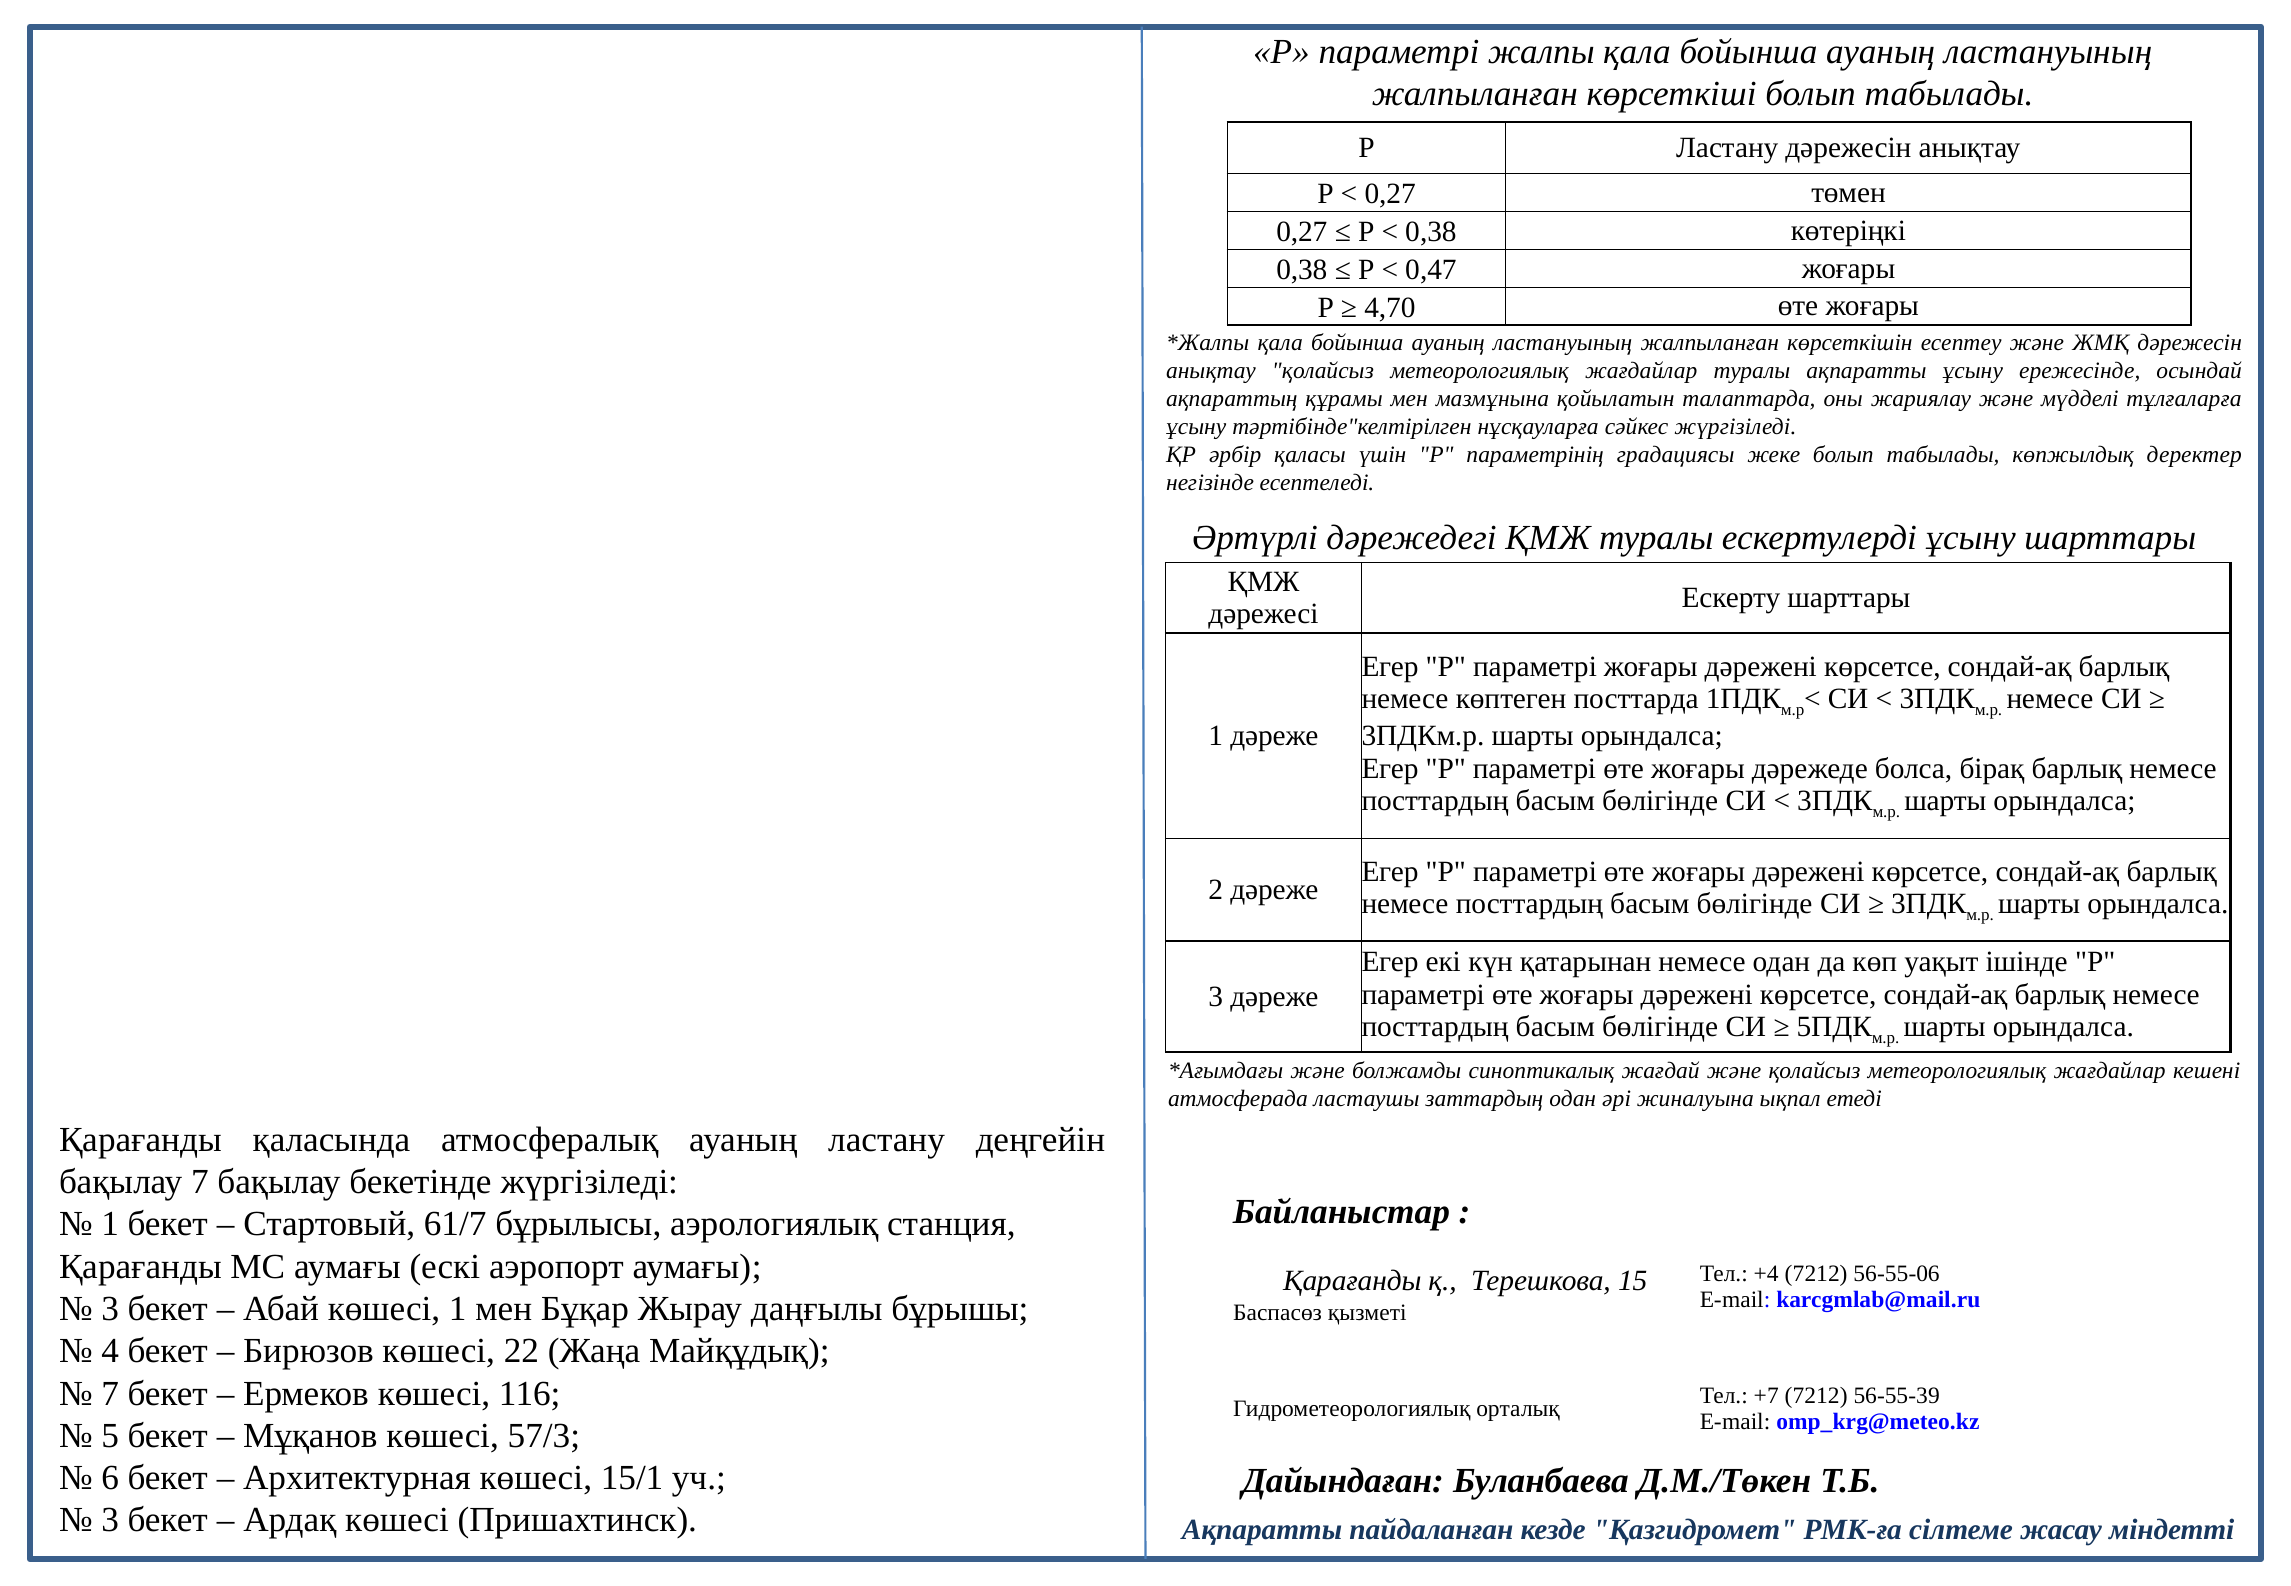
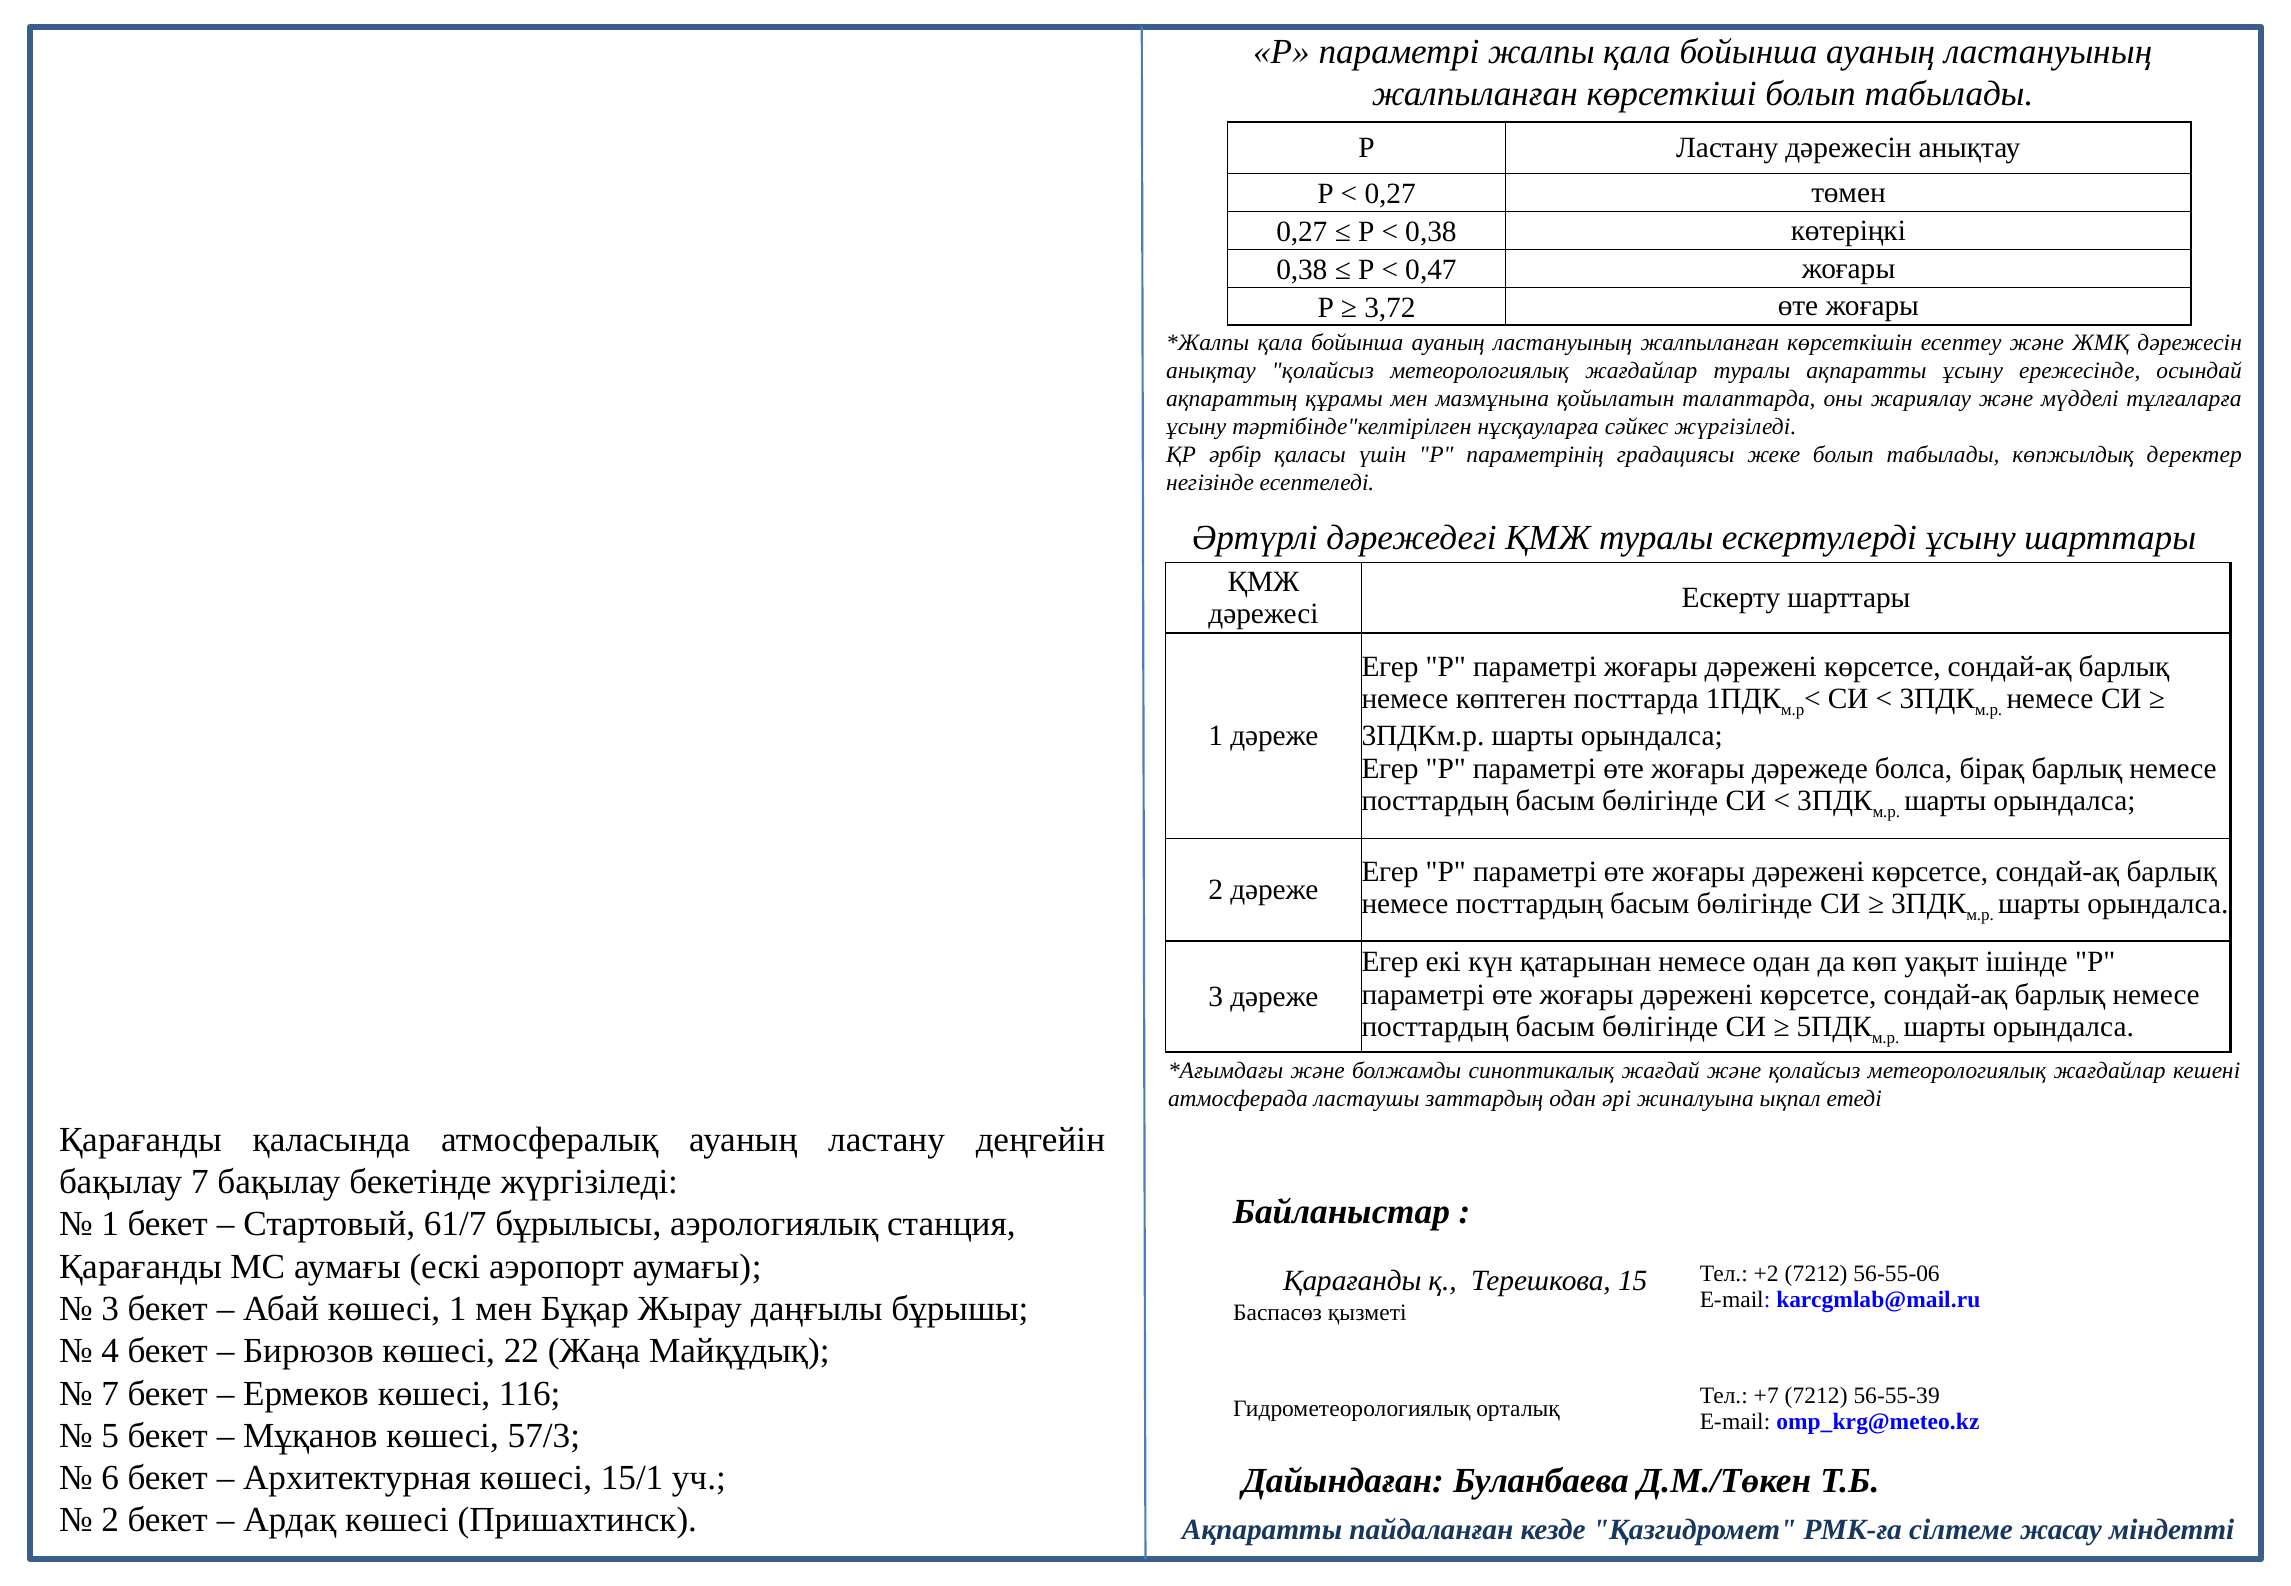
4,70: 4,70 -> 3,72 (1390, 307)
+4: +4 -> +2 (1766, 1273)
3: 3 -> 2 (110, 1520)
